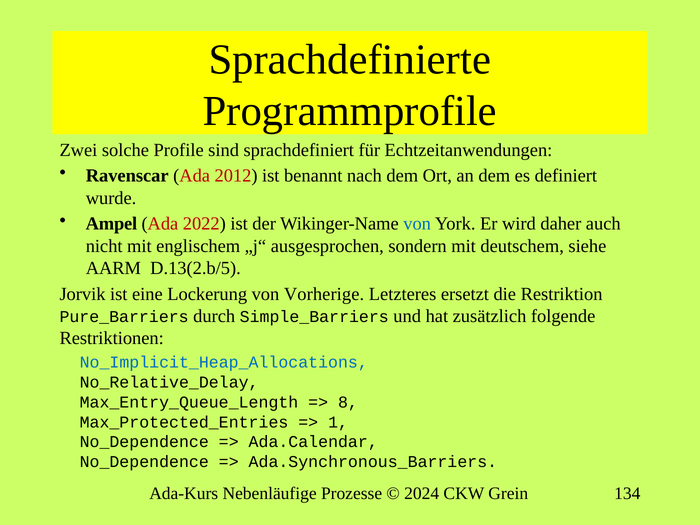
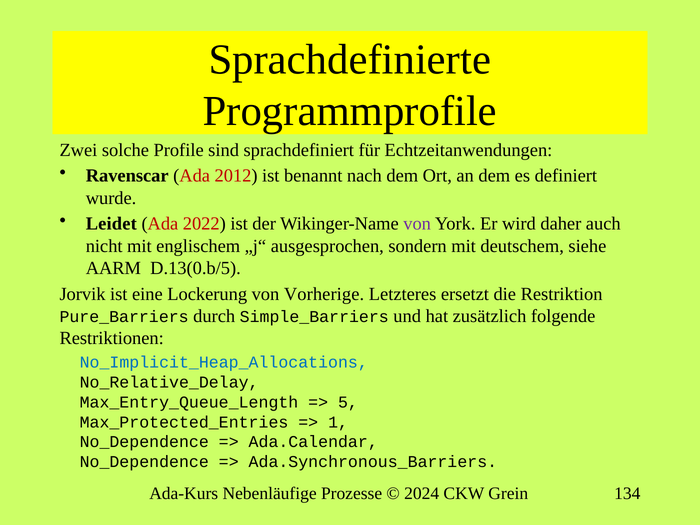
Ampel: Ampel -> Leidet (111, 224)
von colour: blue -> purple (417, 224)
D.13(2.b/5: D.13(2.b/5 -> D.13(0.b/5 (195, 268)
8: 8 -> 5 (348, 402)
